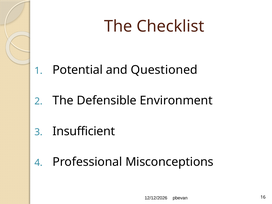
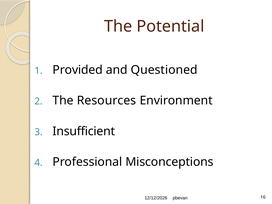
Checklist: Checklist -> Potential (170, 26)
Potential: Potential -> Provided (78, 70)
Defensible: Defensible -> Resources (107, 101)
